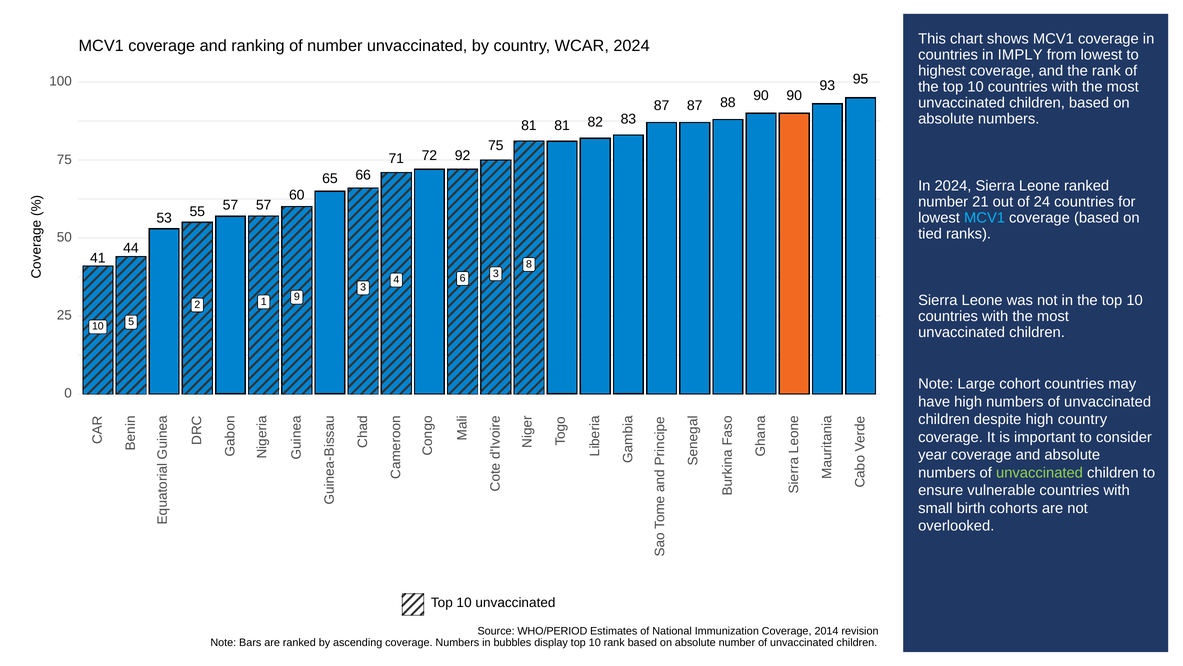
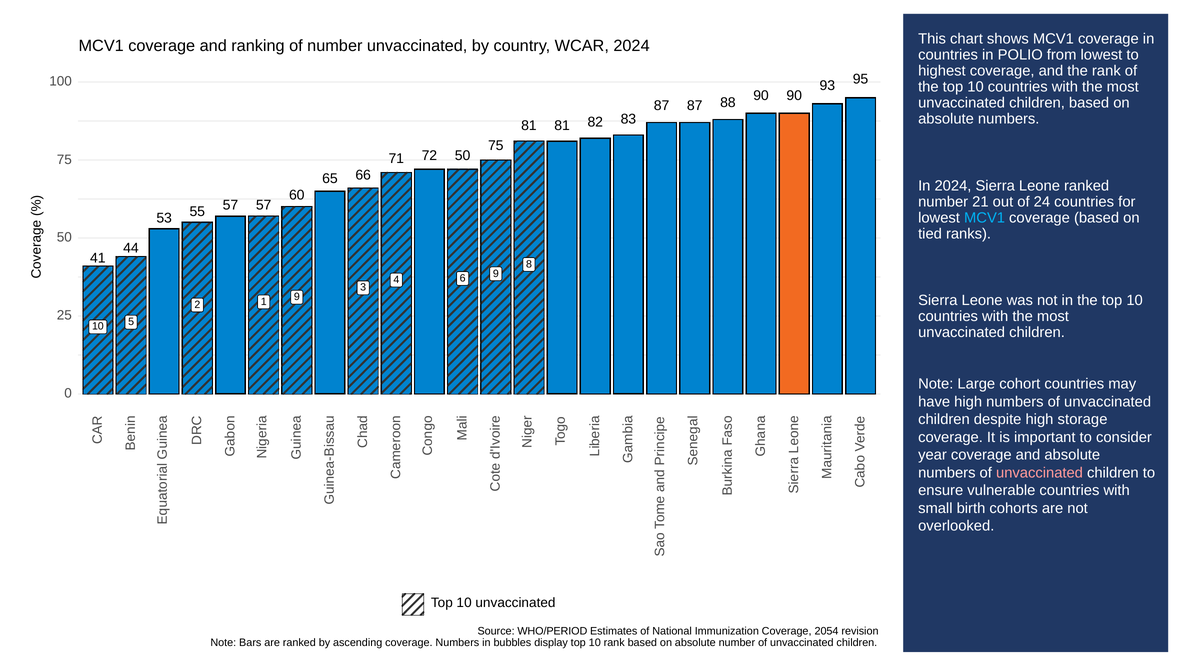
IMPLY: IMPLY -> POLIO (1020, 55)
71 92: 92 -> 50 (463, 155)
6 3: 3 -> 9 (496, 273)
high country: country -> storage (1083, 419)
unvaccinated colour: light green -> pink (1040, 472)
2014: 2014 -> 2054 (827, 630)
